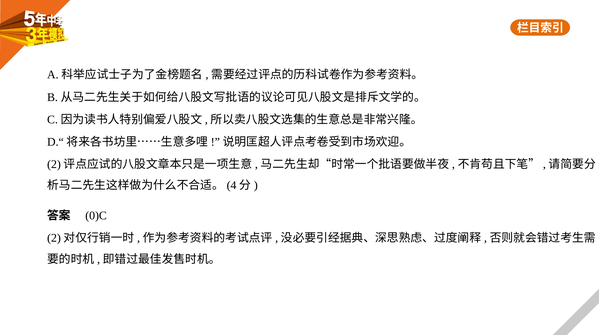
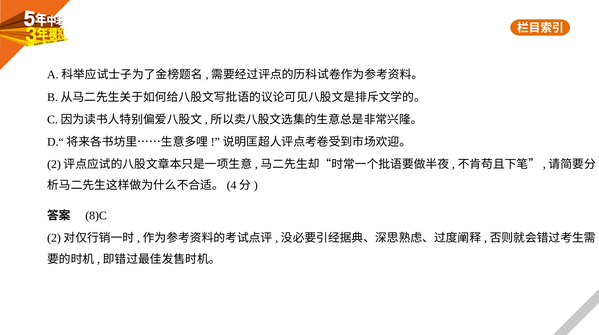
0)C: 0)C -> 8)C (96, 215)
